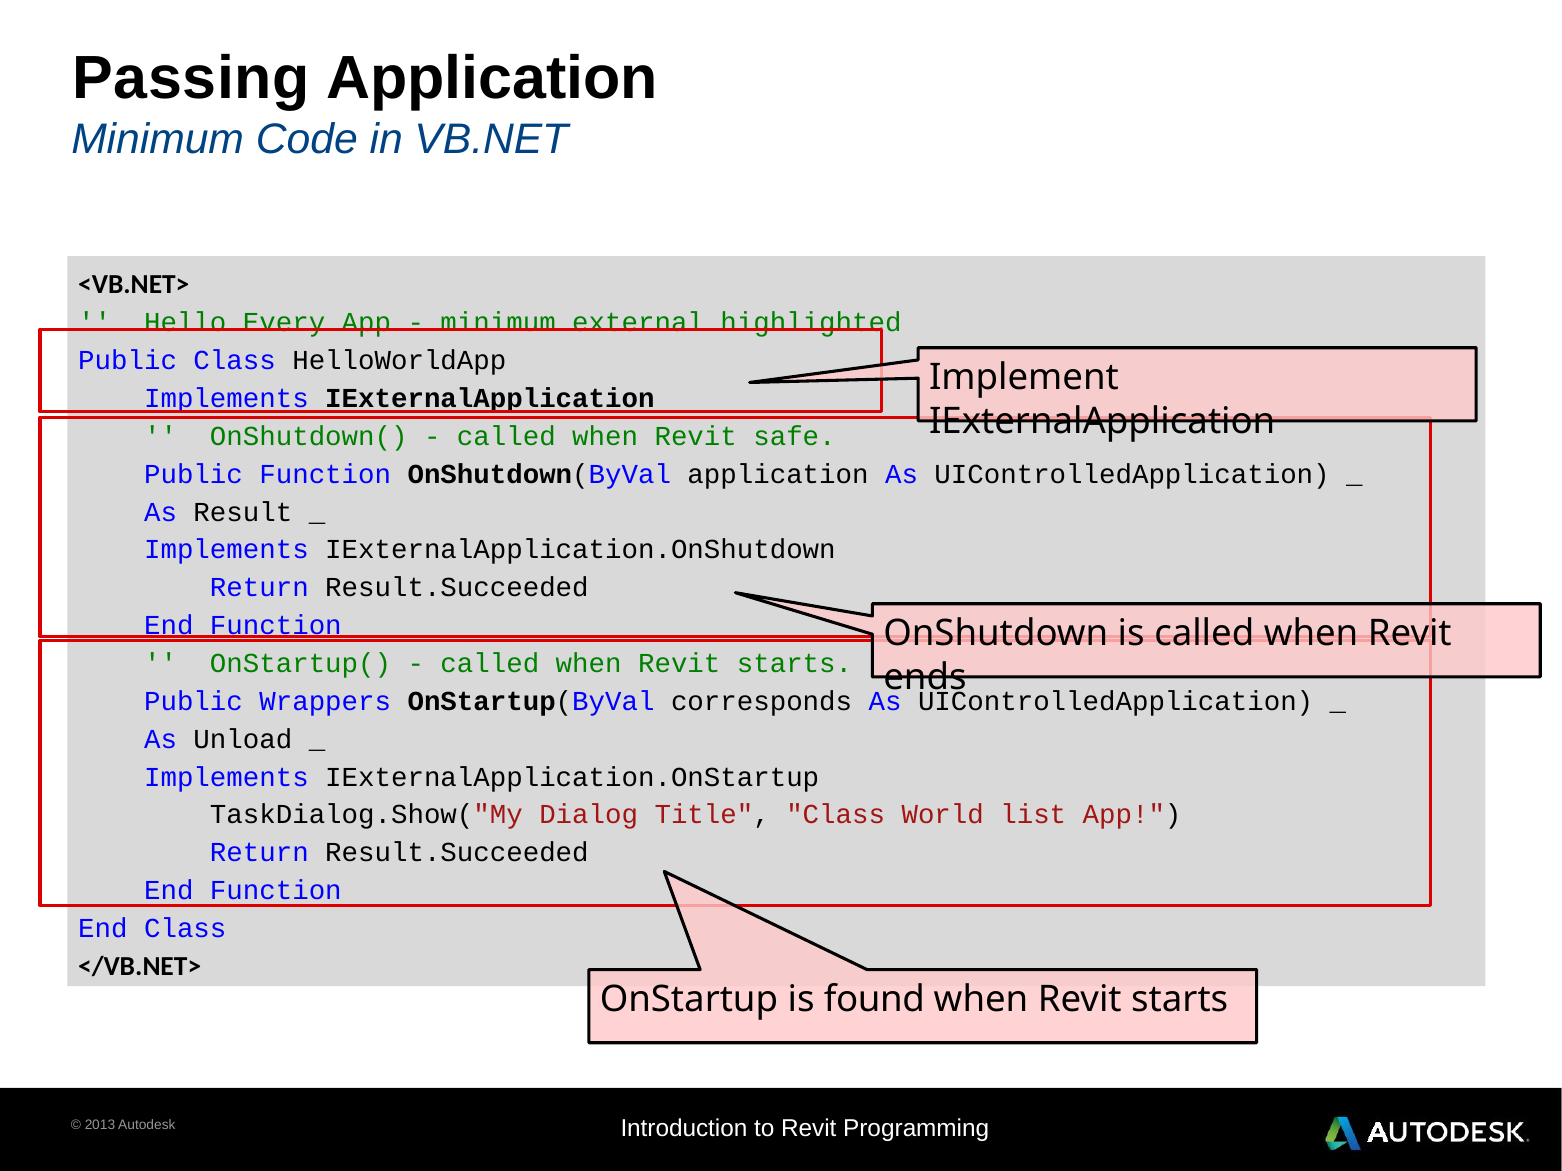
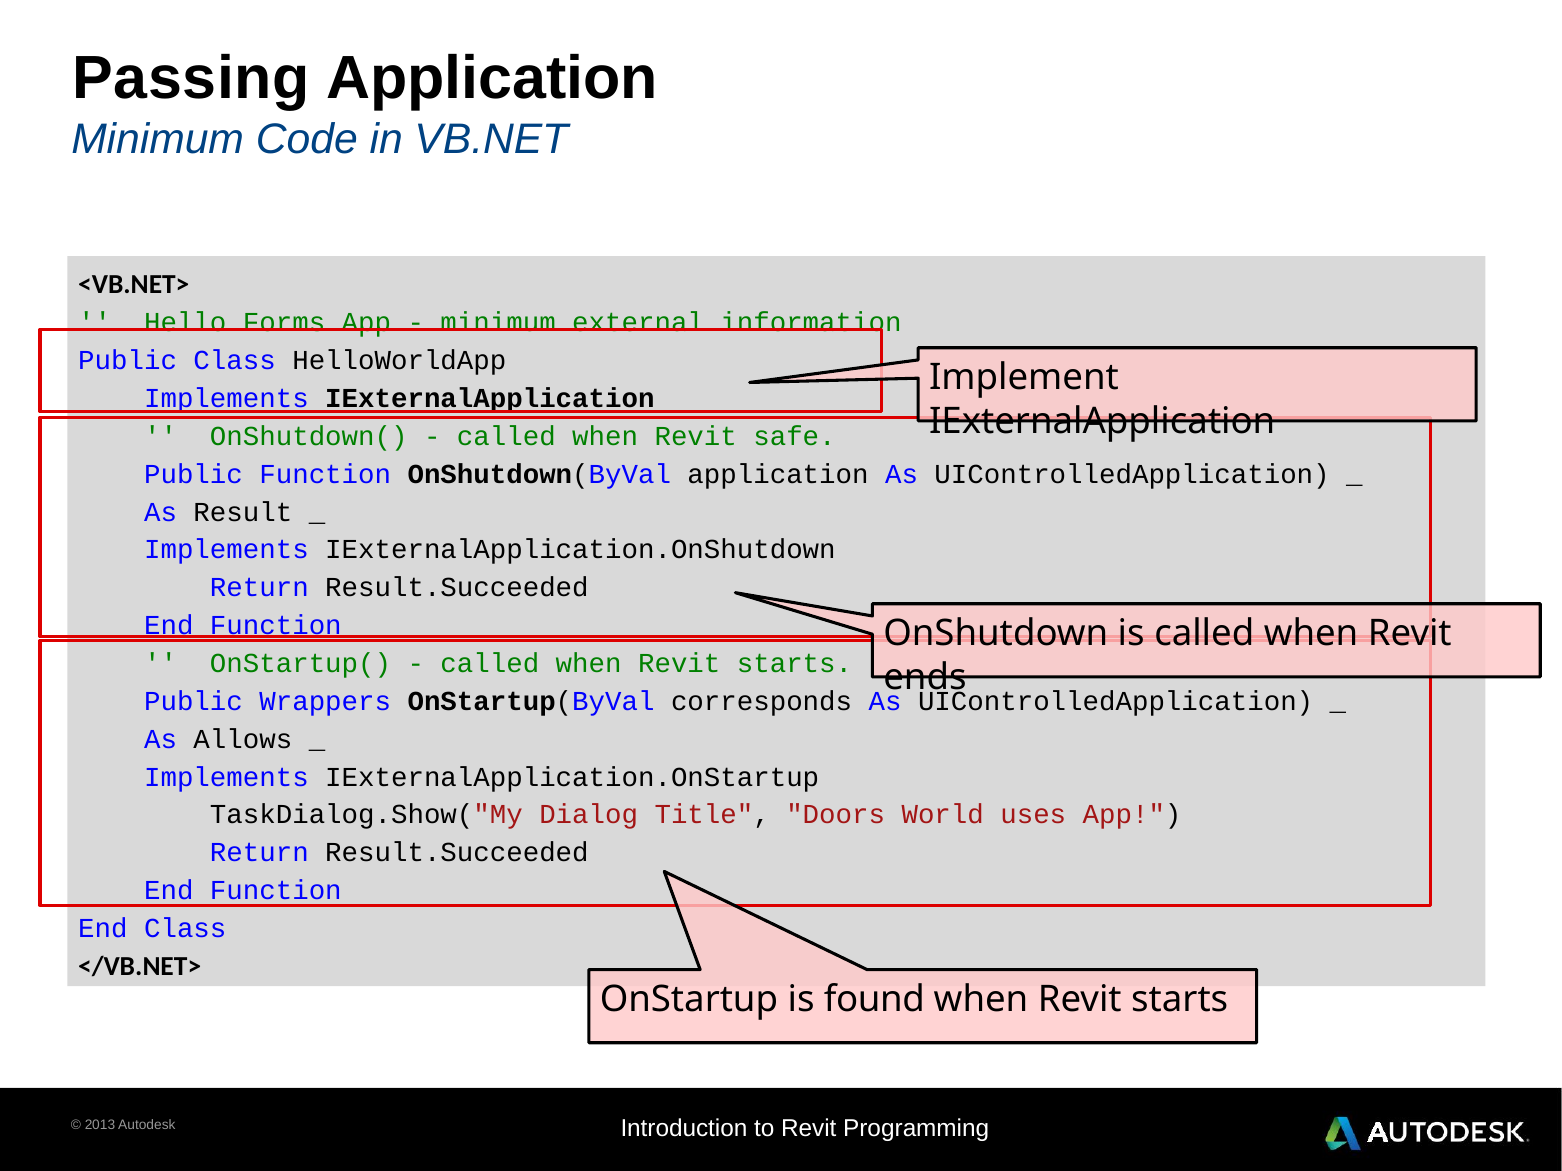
Every: Every -> Forms (284, 323)
highlighted: highlighted -> information (811, 323)
Unload: Unload -> Allows (243, 739)
Title Class: Class -> Doors (836, 815)
list: list -> uses (1033, 815)
